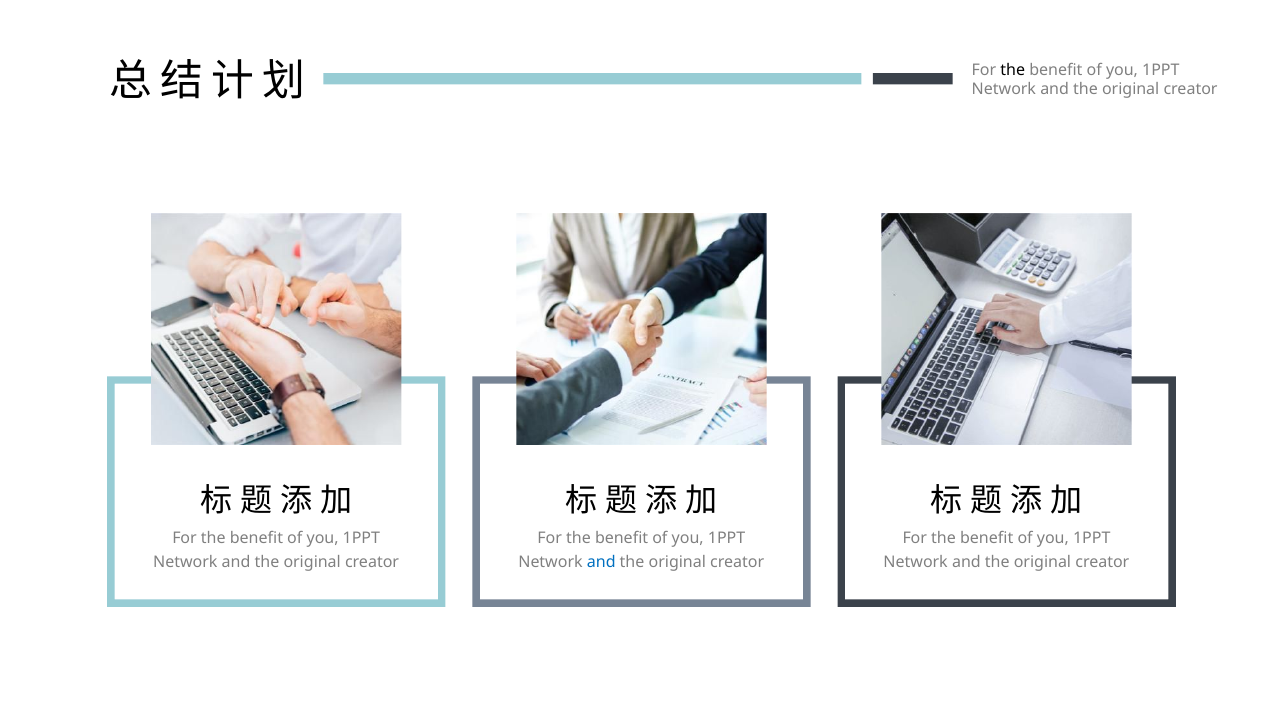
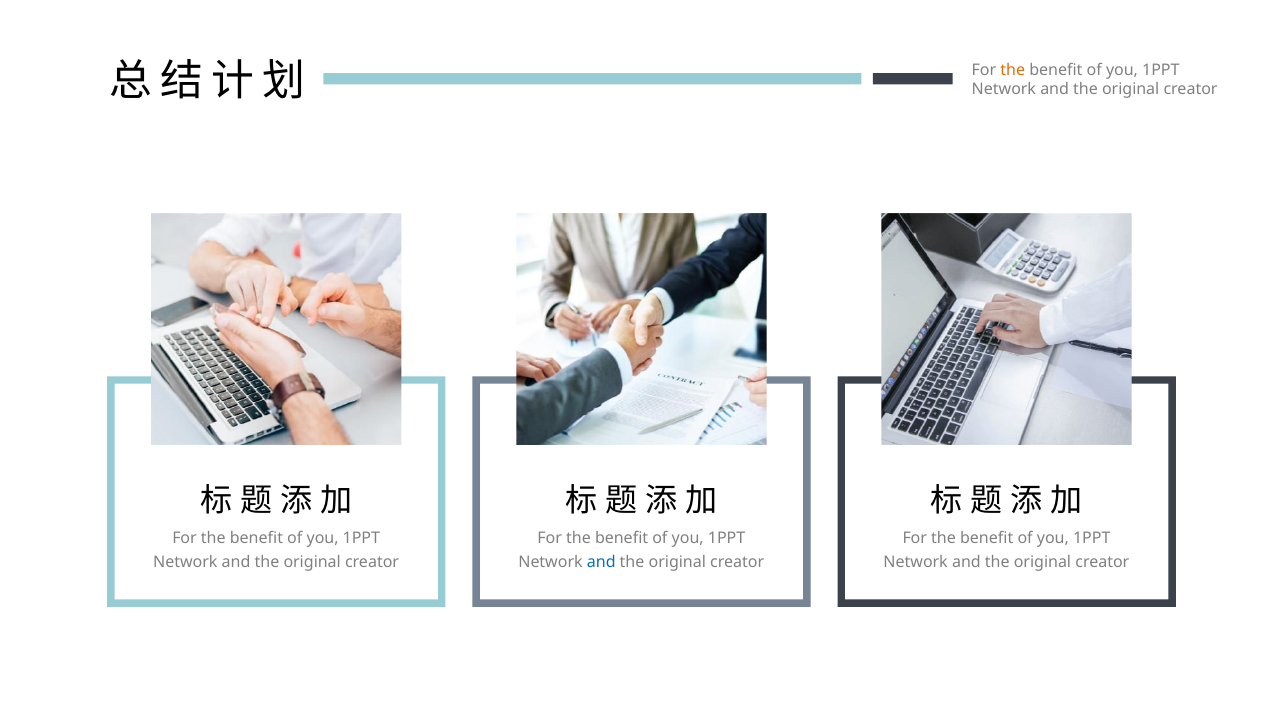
the colour: black -> orange (1013, 70)
